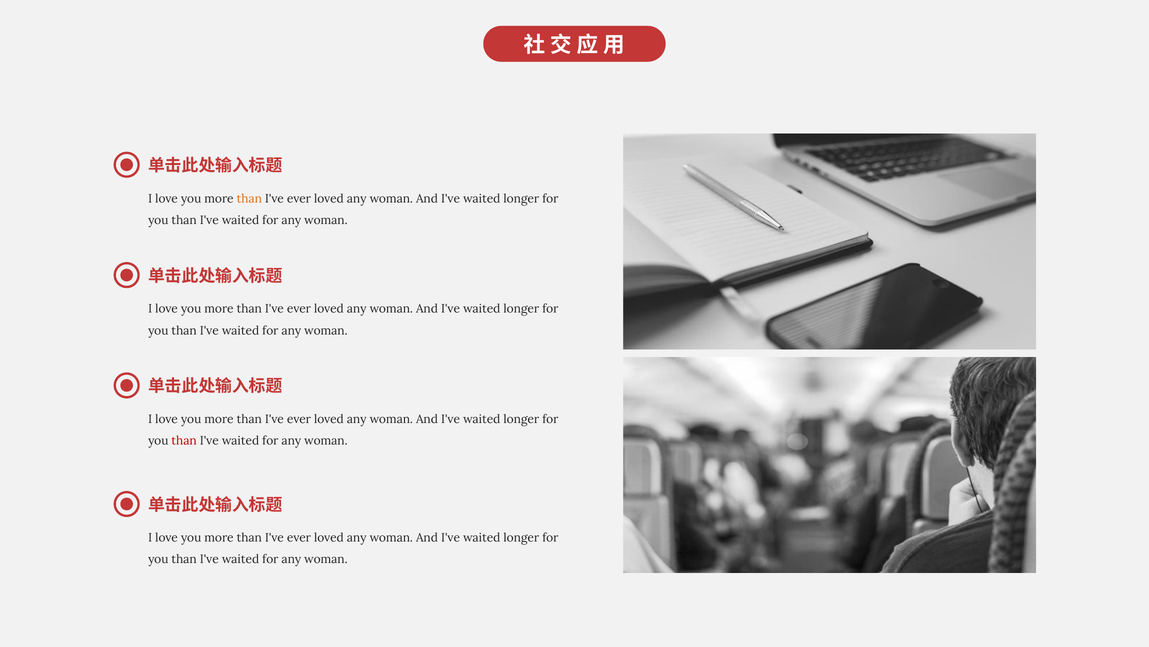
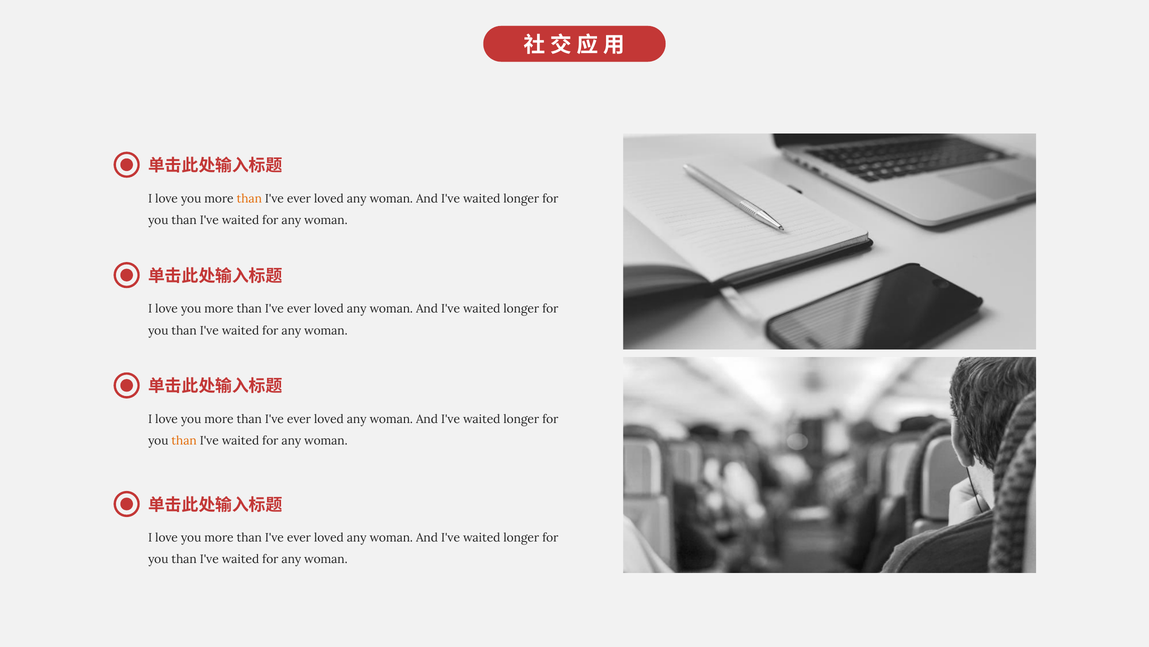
than colour: red -> orange (184, 440)
